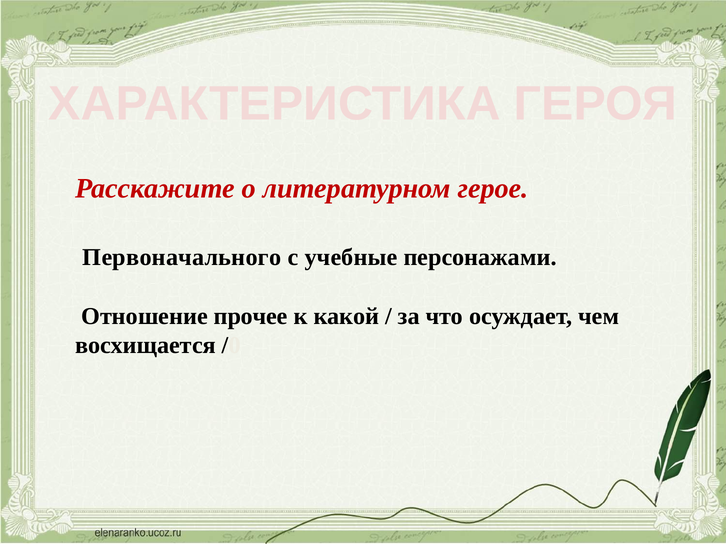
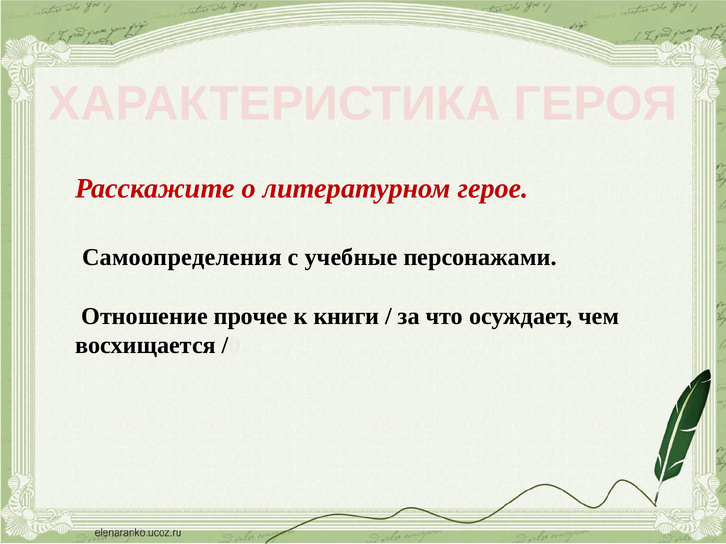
Первоначального: Первоначального -> Самоопределения (182, 258)
какой: какой -> книги (346, 316)
